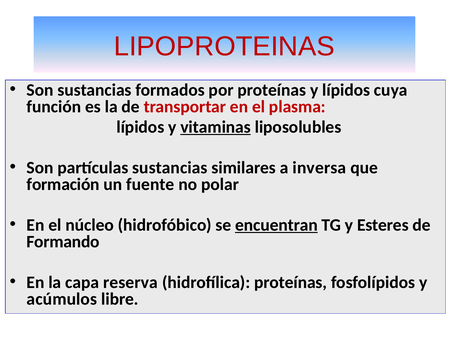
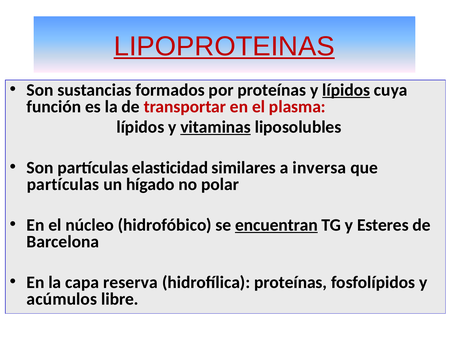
LIPOPROTEINAS underline: none -> present (224, 46)
lípidos underline: none -> present (346, 90)
partículas sustancias: sustancias -> elasticidad (170, 167)
formación: formación -> partículas (63, 184)
fuente: fuente -> hígado (150, 184)
Formando: Formando -> Barcelona (63, 242)
